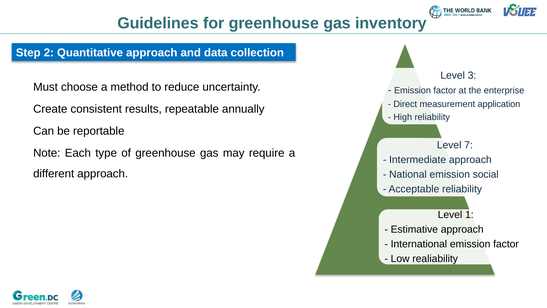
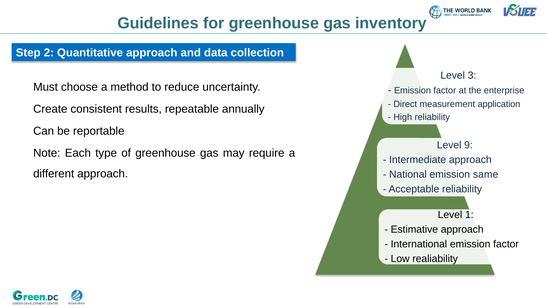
7: 7 -> 9 (469, 145)
social: social -> same (486, 174)
